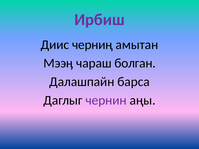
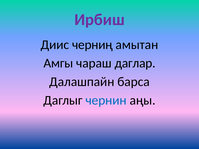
Мээӊ: Мээӊ -> Амгы (58, 63)
болган: болган -> даглар (135, 63)
чернин colour: purple -> blue (106, 100)
